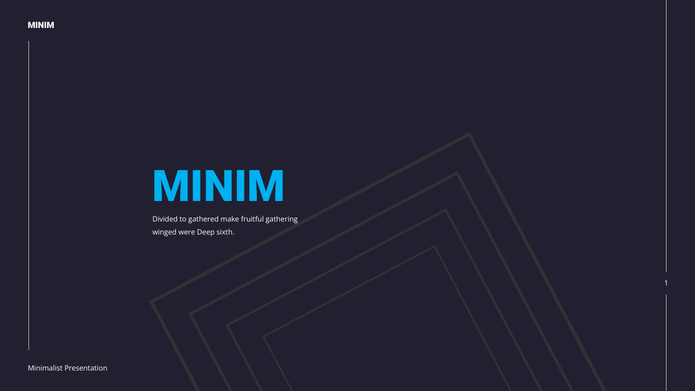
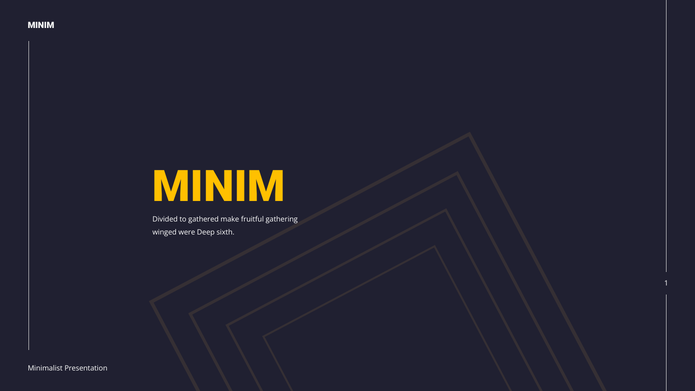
MINIM colour: light blue -> yellow (219, 187)
